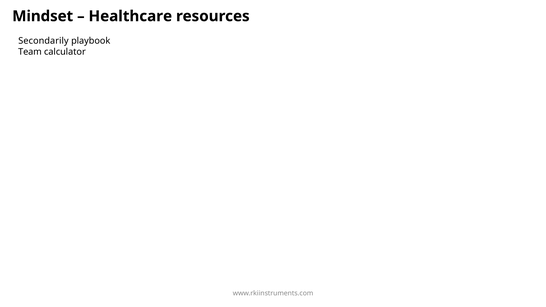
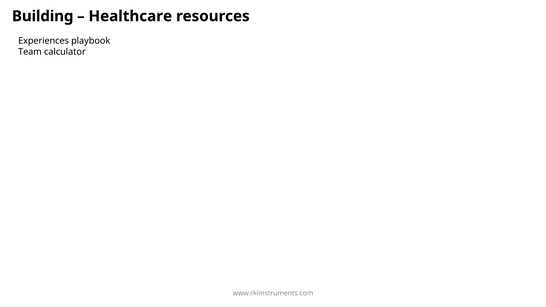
Mindset: Mindset -> Building (43, 16)
Secondarily: Secondarily -> Experiences (44, 41)
